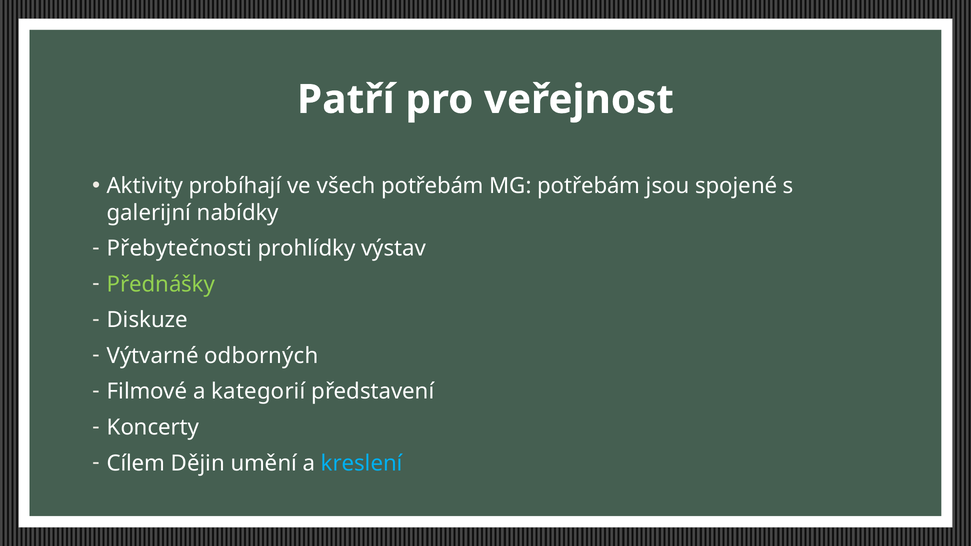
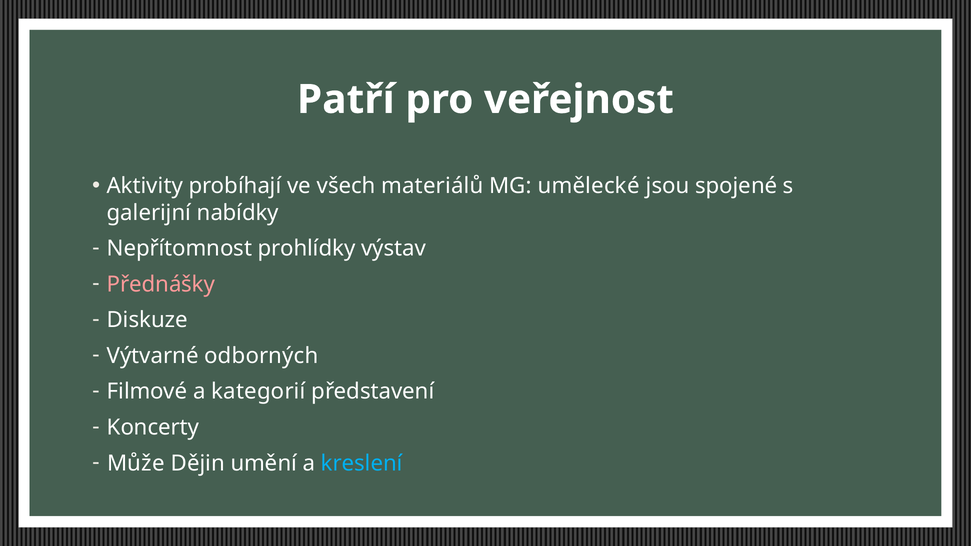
všech potřebám: potřebám -> materiálů (432, 186)
MG potřebám: potřebám -> umělecké (589, 186)
Přebytečnosti: Přebytečnosti -> Nepřítomnost (179, 249)
Přednášky colour: light green -> pink (161, 284)
Cílem: Cílem -> Může (136, 463)
